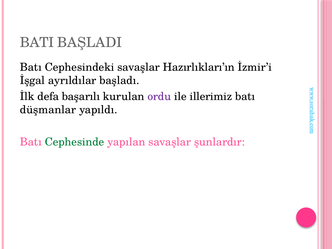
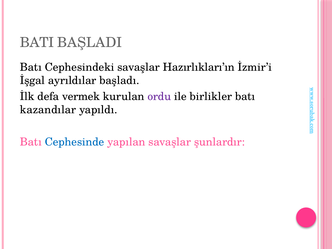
başarılı: başarılı -> vermek (81, 96)
illerimiz: illerimiz -> birlikler (211, 96)
düşmanlar: düşmanlar -> kazandılar (48, 110)
Cephesinde colour: green -> blue (75, 142)
